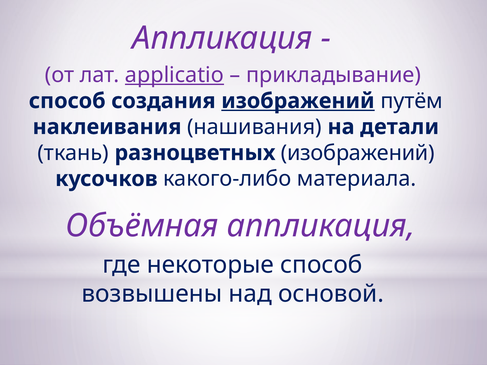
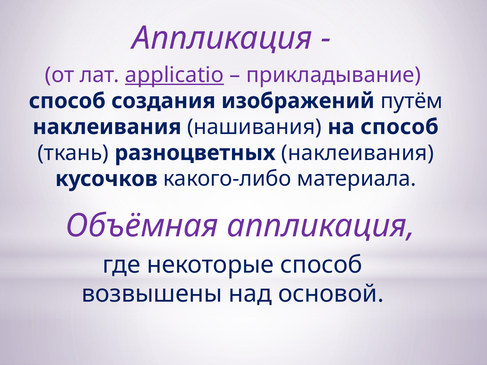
изображений underline: present -> none (298, 101)
на детали: детали -> способ (400, 127)
разноцветных изображений: изображений -> наклеивания (358, 153)
